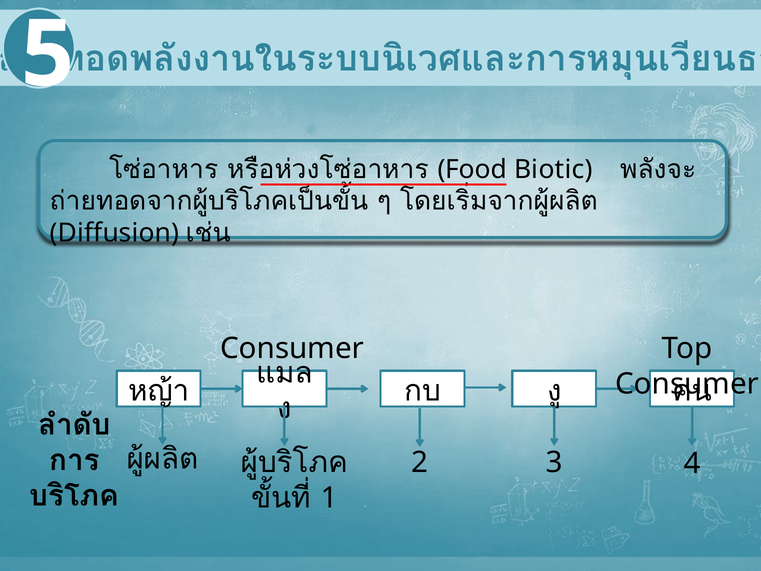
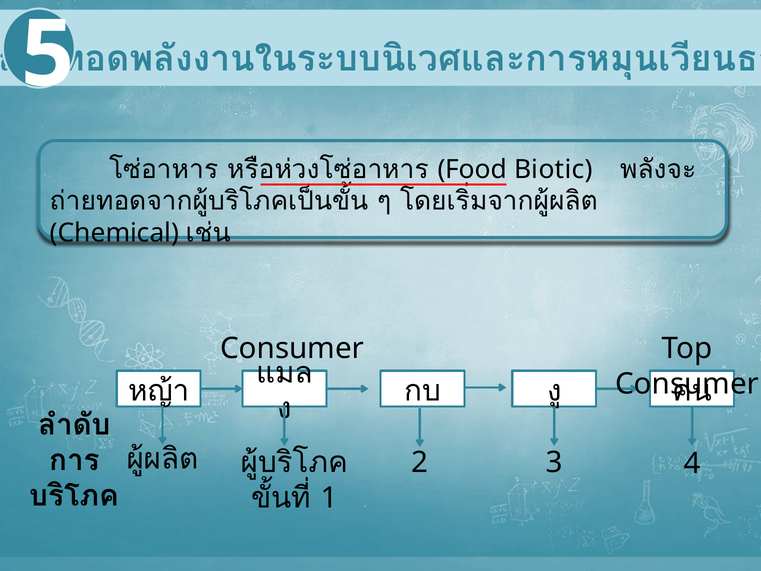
Diffusion: Diffusion -> Chemical (115, 233)
